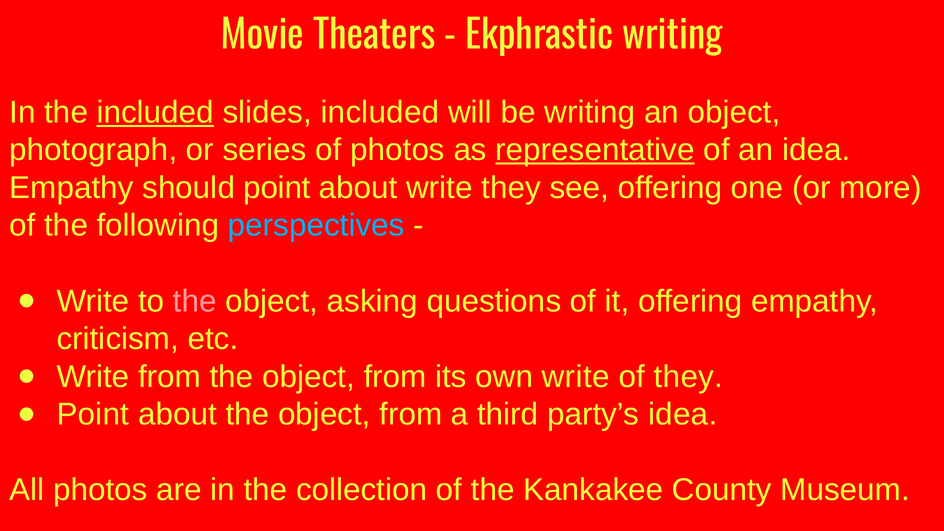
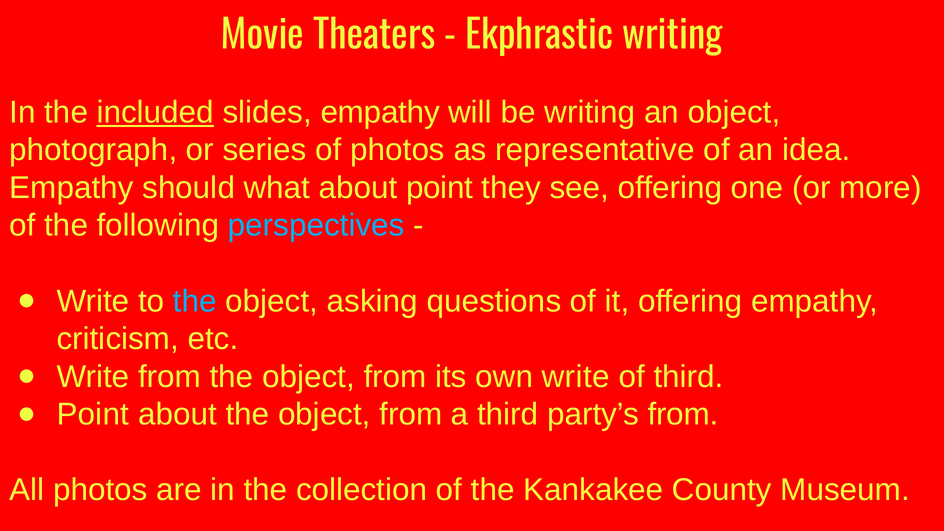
slides included: included -> empathy (380, 112)
representative underline: present -> none (595, 150)
should point: point -> what (277, 188)
about write: write -> point (440, 188)
the colour: pink -> light blue (195, 301)
of they: they -> third (689, 377)
party’s idea: idea -> from (683, 414)
